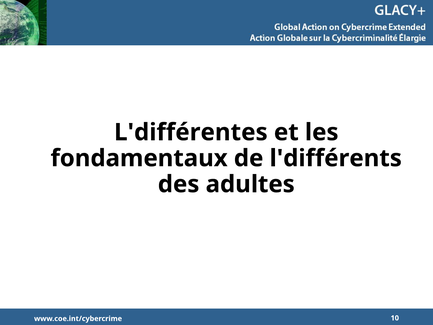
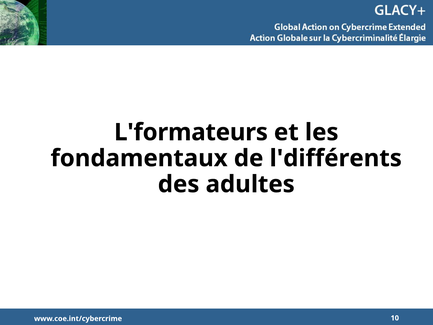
L'différentes: L'différentes -> L'formateurs (191, 132)
